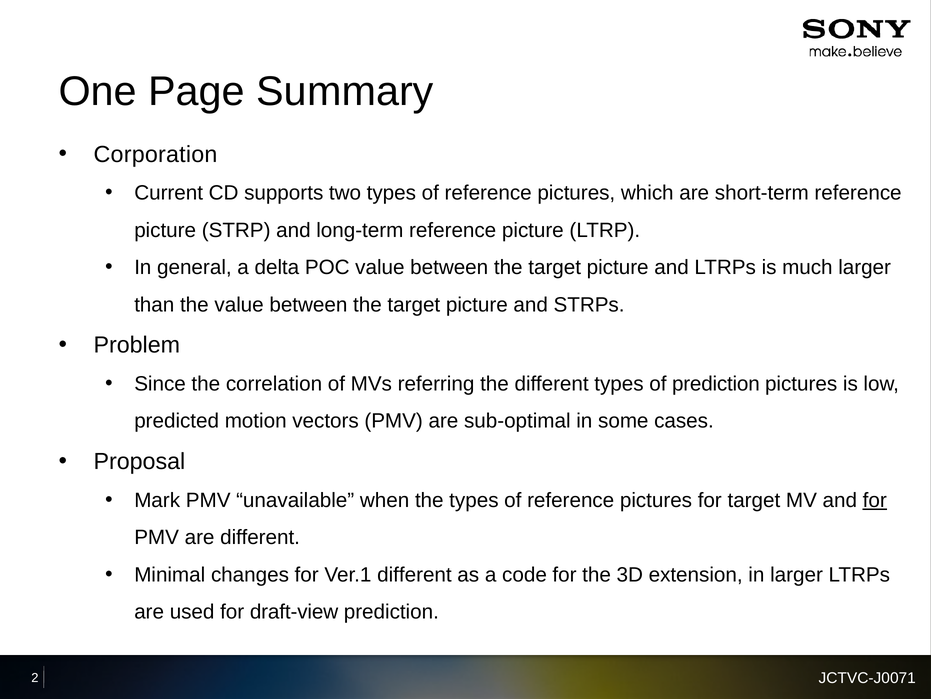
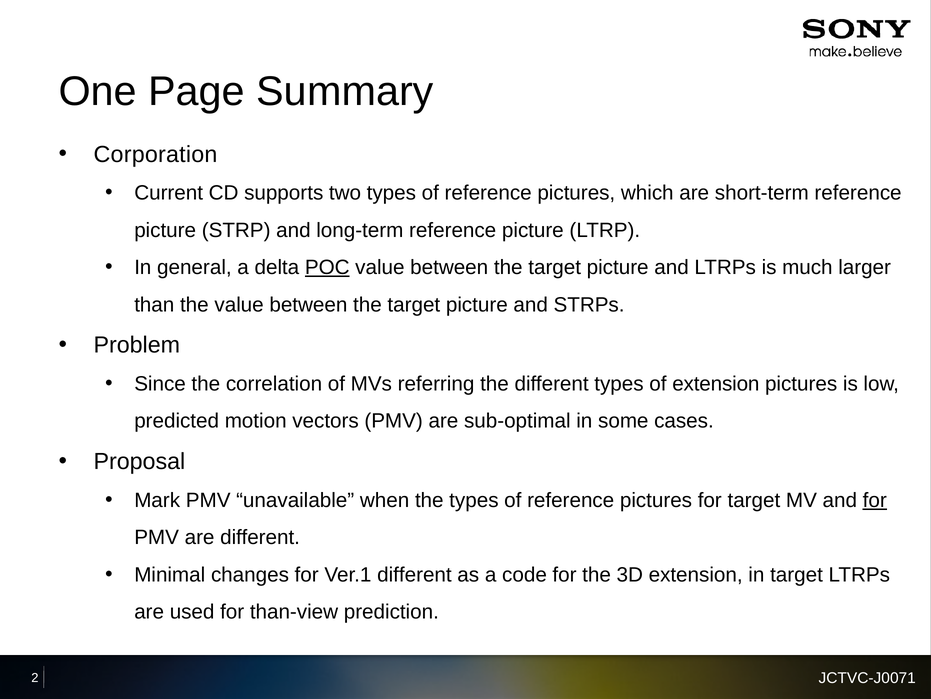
POC underline: none -> present (327, 267)
of prediction: prediction -> extension (716, 383)
in larger: larger -> target (797, 574)
draft-view: draft-view -> than-view (294, 611)
